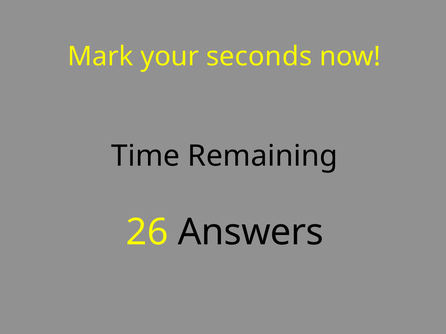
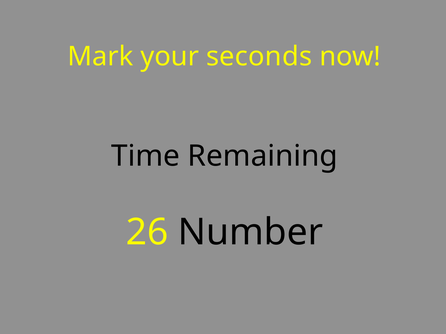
Answers: Answers -> Number (251, 233)
